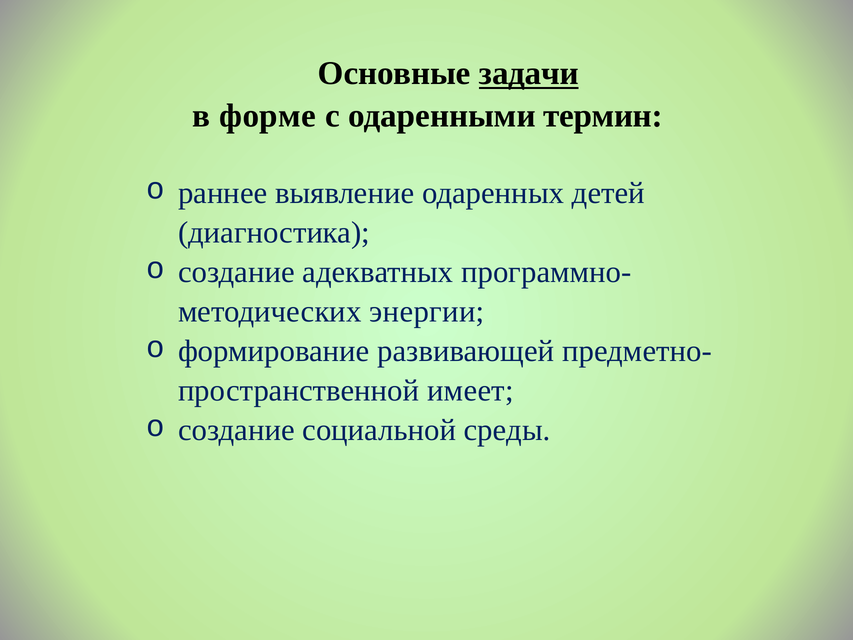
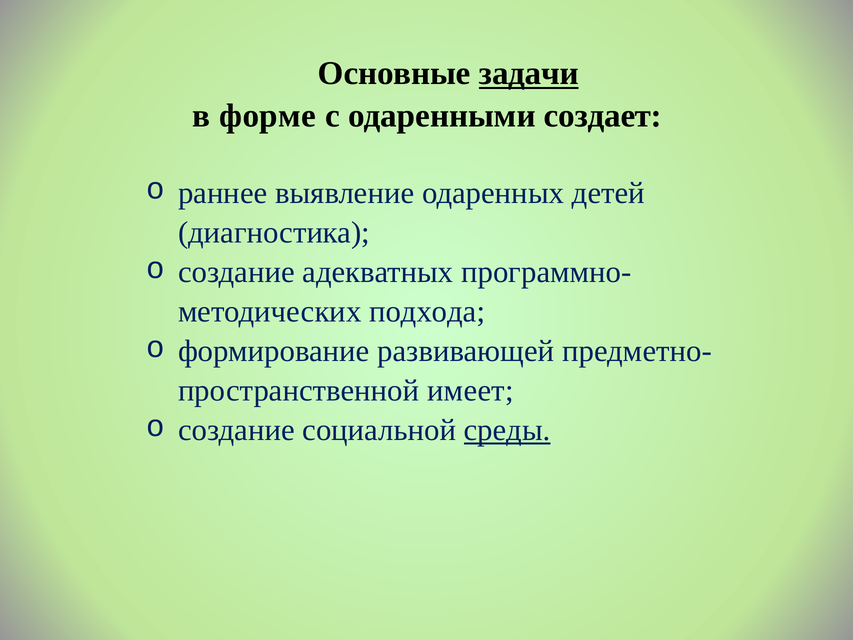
термин: термин -> создает (603, 116)
энергии: энергии -> подхода (427, 311)
среды underline: none -> present (507, 430)
